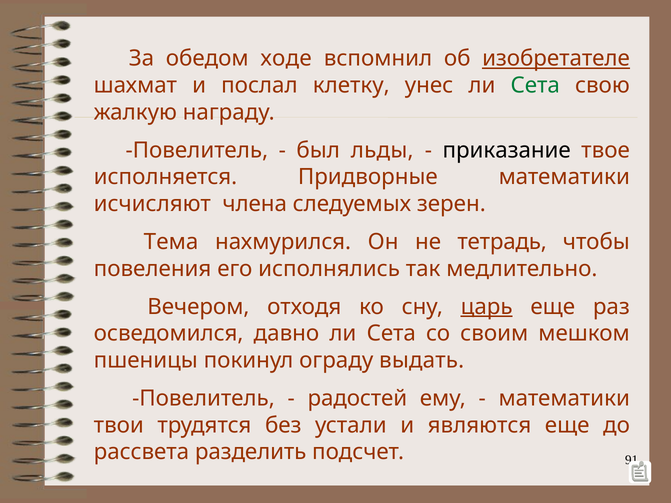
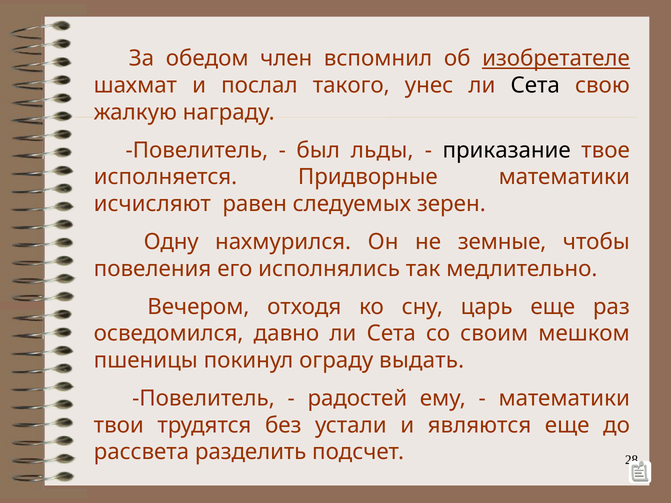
ходе: ходе -> член (286, 59)
клетку: клетку -> такого (351, 85)
Сета colour: green -> black (535, 85)
члена: члена -> равен (255, 204)
Тема: Тема -> Одну (171, 242)
тетрадь: тетрадь -> земные (502, 242)
царь underline: present -> none (487, 307)
91: 91 -> 28 (632, 460)
